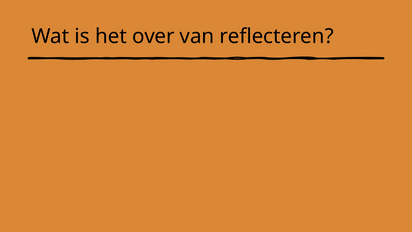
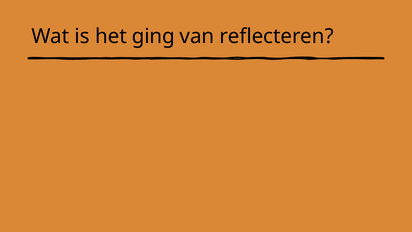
over: over -> ging (153, 36)
